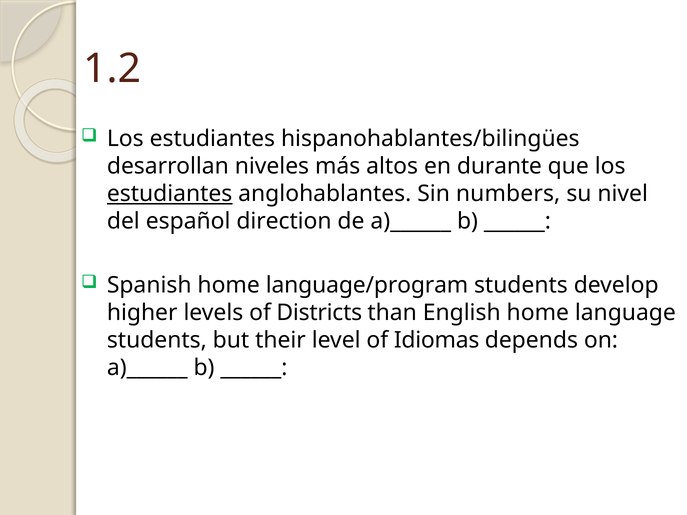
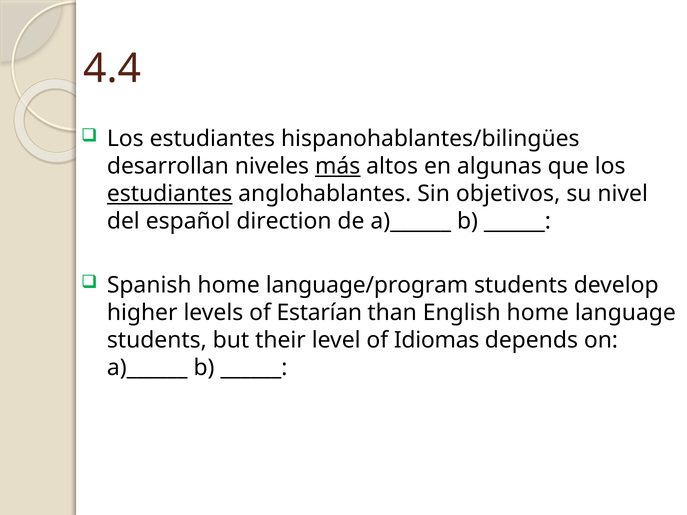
1.2: 1.2 -> 4.4 (112, 69)
más underline: none -> present (338, 166)
durante: durante -> algunas (499, 166)
numbers: numbers -> objetivos (508, 194)
Districts: Districts -> Estarían (319, 313)
